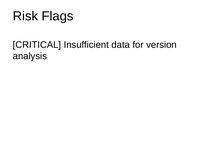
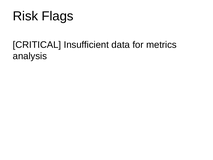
version: version -> metrics (161, 45)
